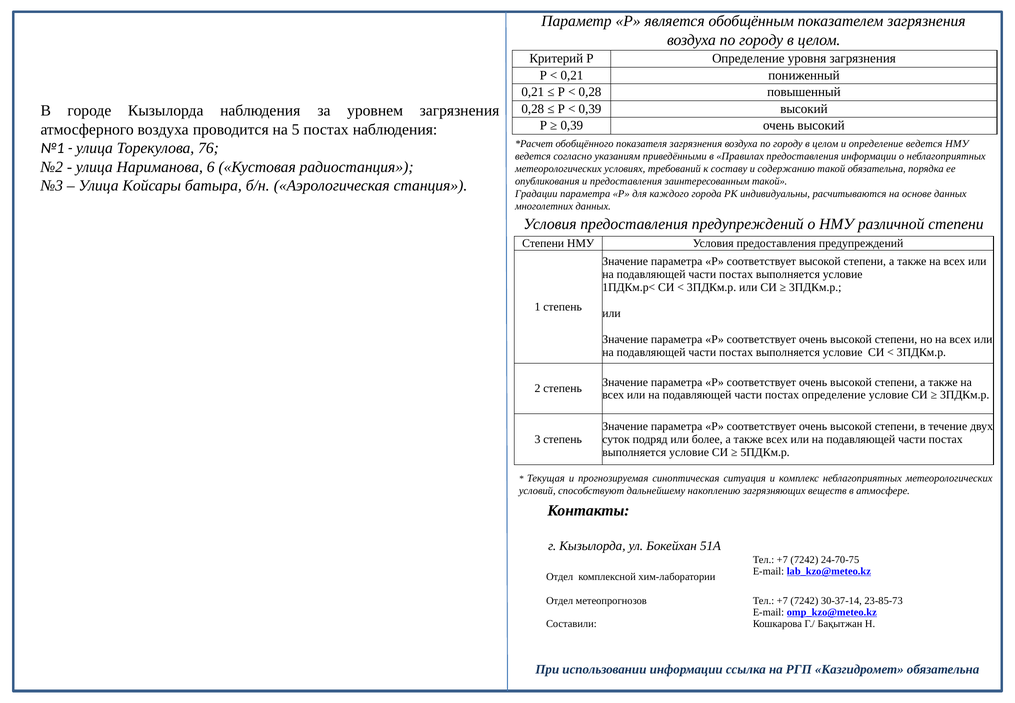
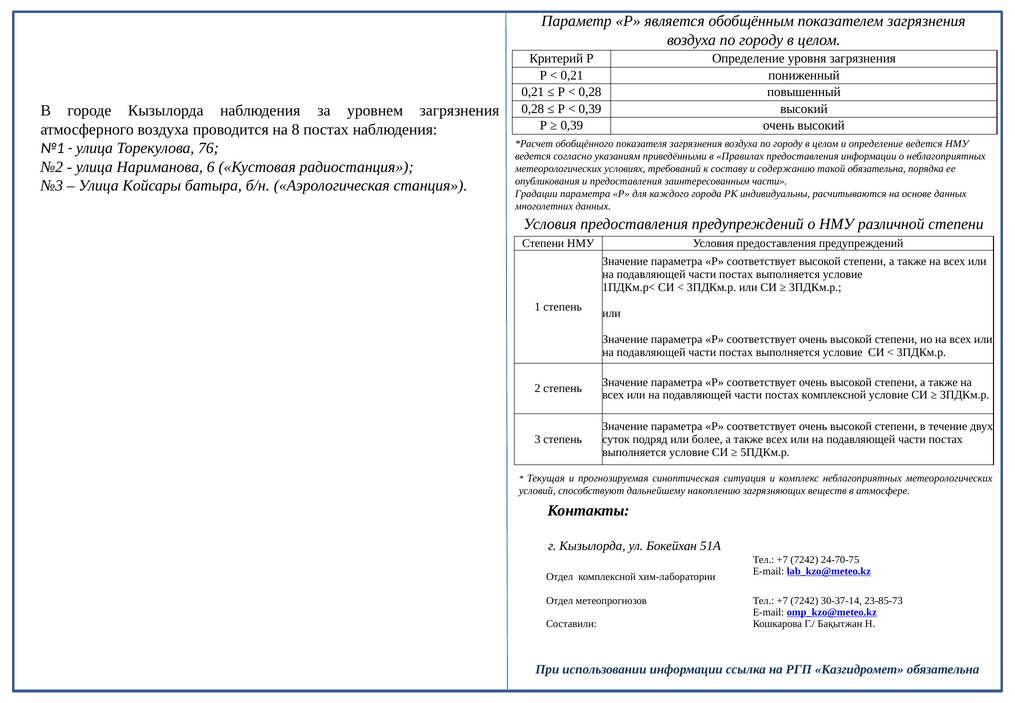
5: 5 -> 8 (296, 129)
заинтересованным такой: такой -> части (770, 181)
постах определение: определение -> комплексной (834, 395)
